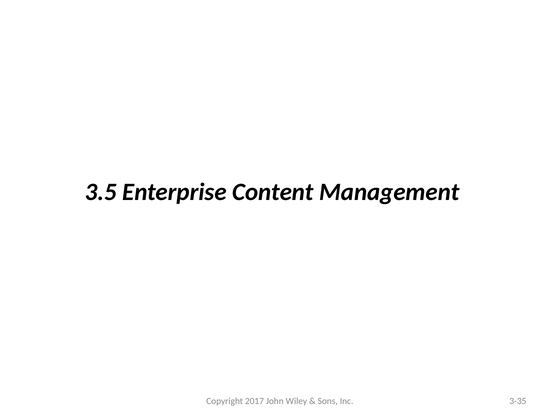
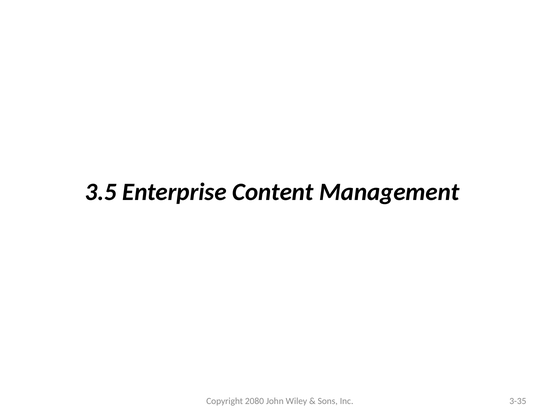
2017: 2017 -> 2080 (254, 401)
